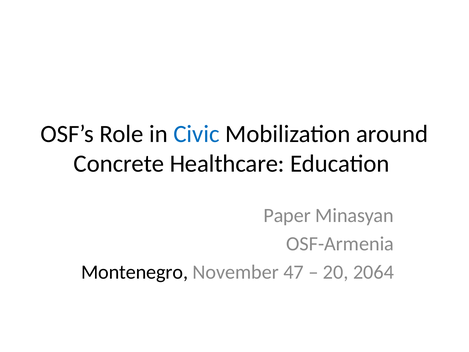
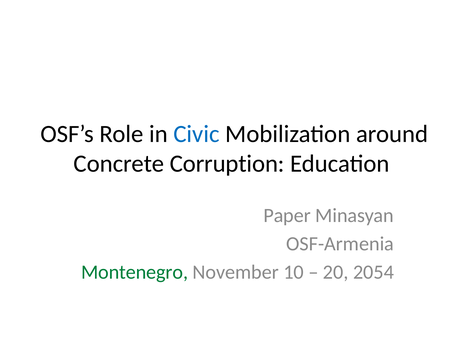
Healthcare: Healthcare -> Corruption (227, 164)
Montenegro colour: black -> green (135, 272)
47: 47 -> 10 (294, 272)
2064: 2064 -> 2054 (373, 272)
